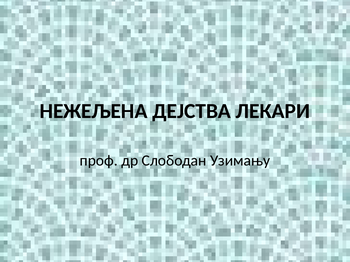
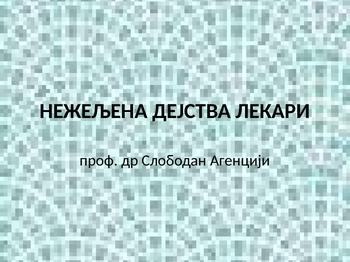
Узимању: Узимању -> Aгенцији (240, 161)
